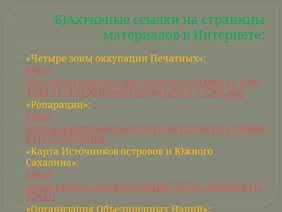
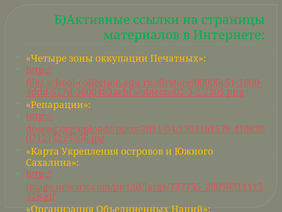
Источников: Источников -> Укрепления (90, 151)
